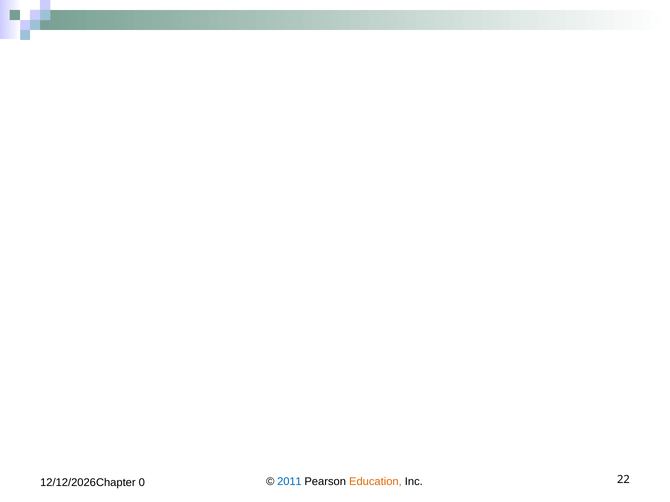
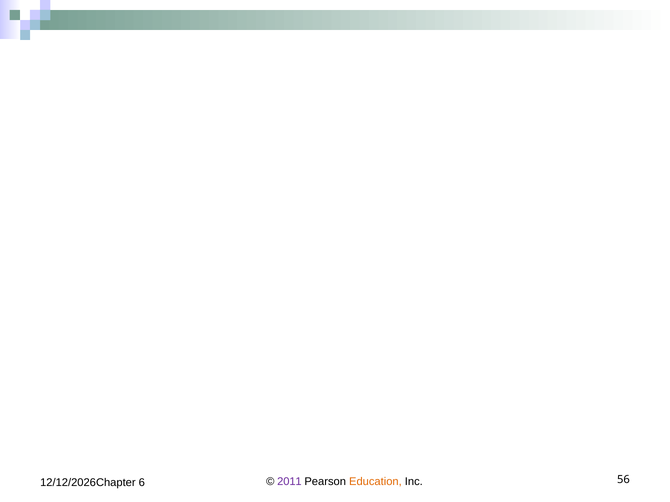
2011 colour: blue -> purple (289, 482)
22: 22 -> 56 (623, 480)
0: 0 -> 6 (142, 483)
